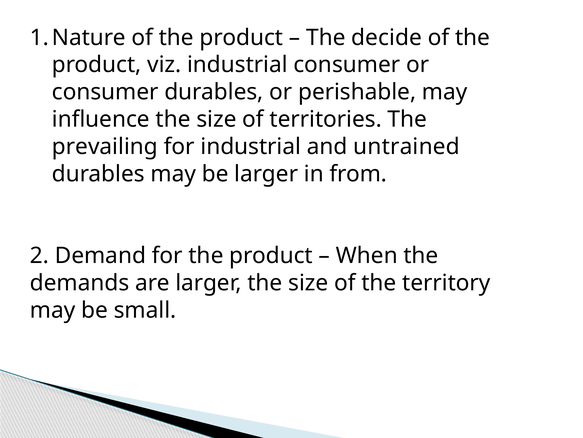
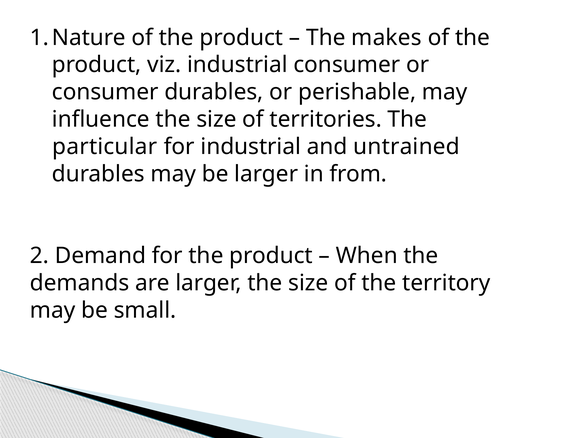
decide: decide -> makes (387, 37)
prevailing: prevailing -> particular (105, 146)
